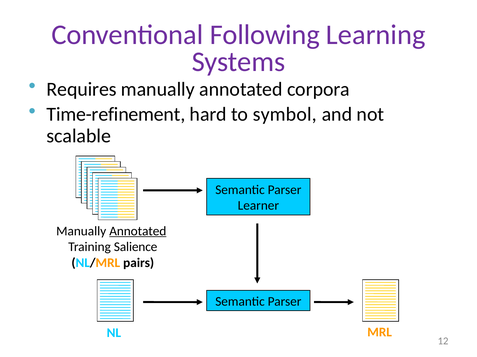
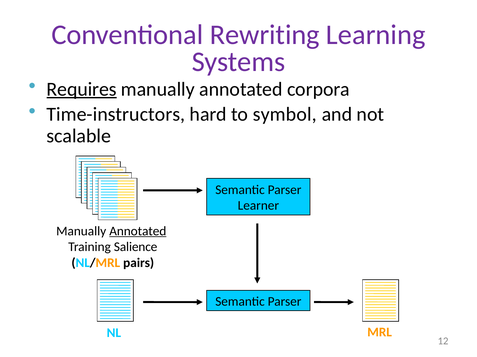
Following: Following -> Rewriting (265, 35)
Requires underline: none -> present (82, 89)
Time-refinement: Time-refinement -> Time-instructors (116, 115)
